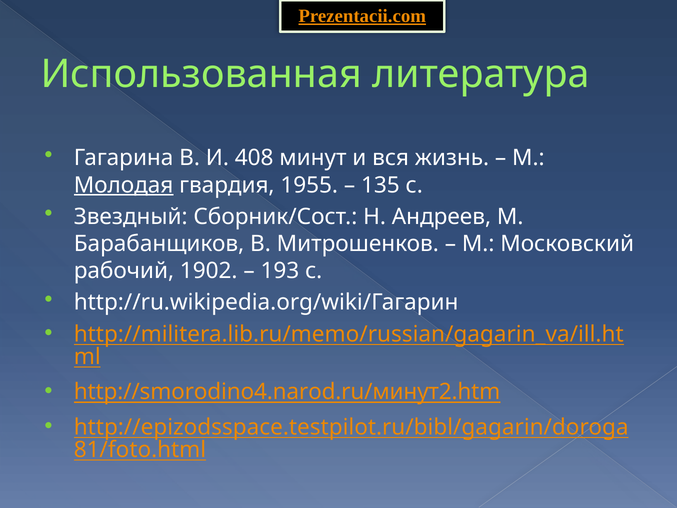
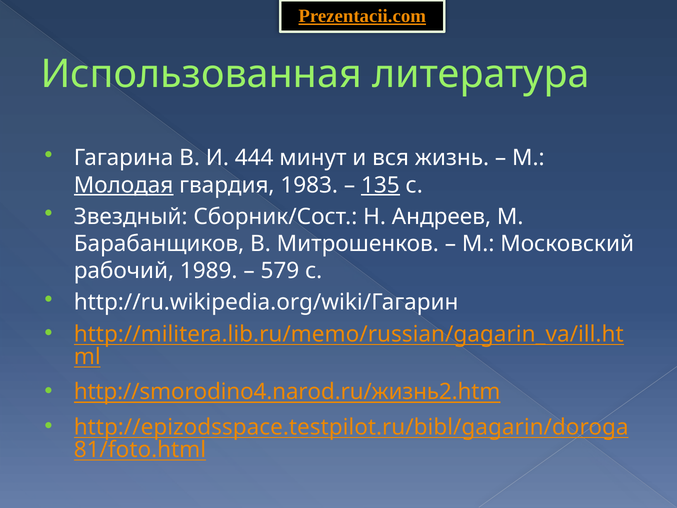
408: 408 -> 444 (254, 158)
1955: 1955 -> 1983 (309, 185)
135 underline: none -> present (380, 185)
1902: 1902 -> 1989 (209, 271)
193: 193 -> 579 (280, 271)
http://smorodino4.narod.ru/минут2.htm: http://smorodino4.narod.ru/минут2.htm -> http://smorodino4.narod.ru/жизнь2.htm (287, 392)
